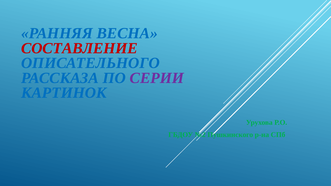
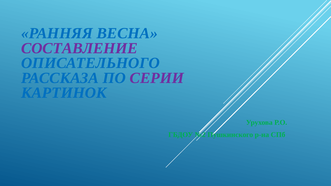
СОСТАВЛЕНИЕ colour: red -> purple (79, 48)
